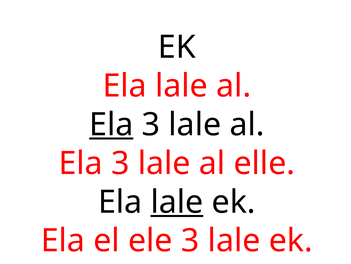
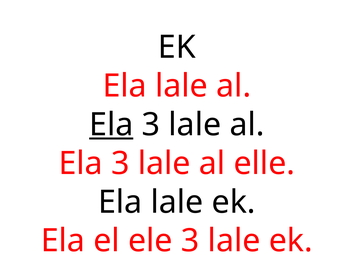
lale underline: present -> none (177, 202)
